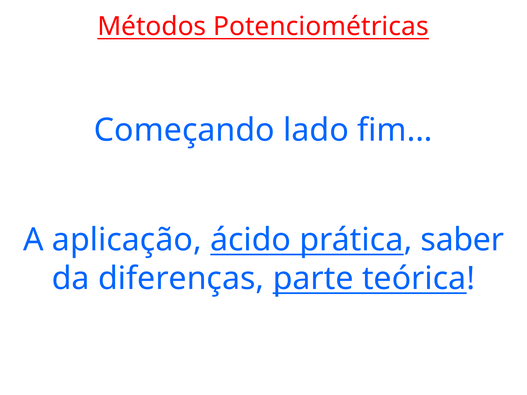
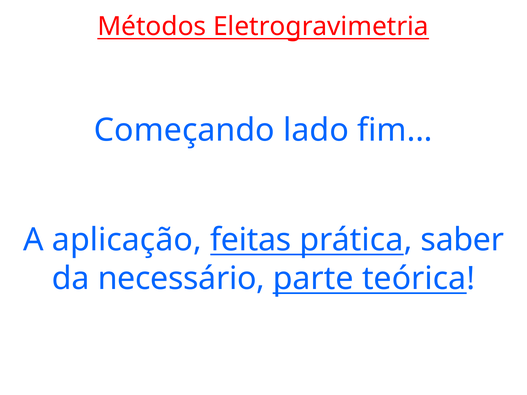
Potenciométricas: Potenciométricas -> Eletrogravimetria (321, 27)
ácido: ácido -> feitas (251, 240)
diferenças: diferenças -> necessário (181, 279)
